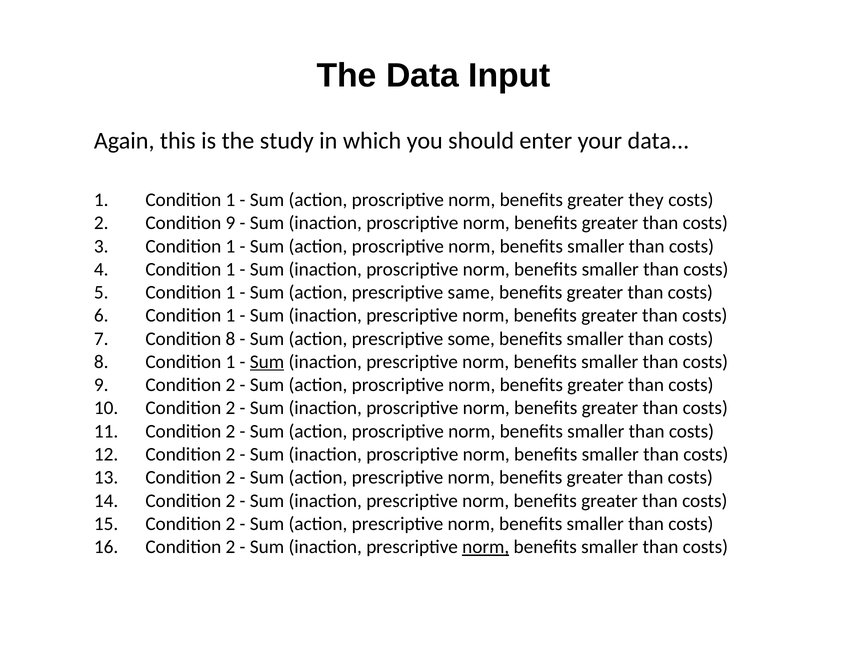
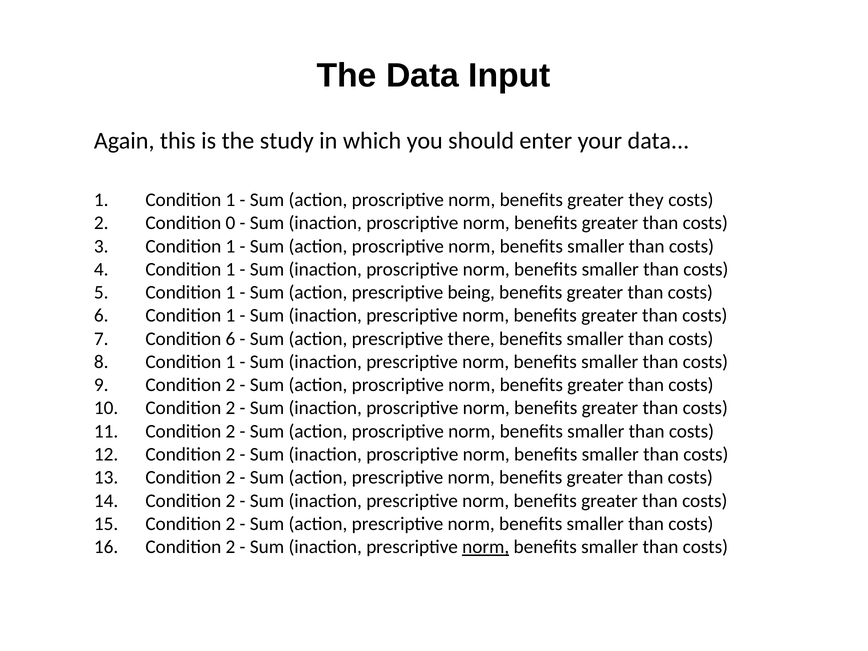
Condition 9: 9 -> 0 (230, 223)
same: same -> being (471, 292)
Condition 8: 8 -> 6 (230, 339)
some: some -> there (471, 339)
Sum underline: present -> none (267, 362)
